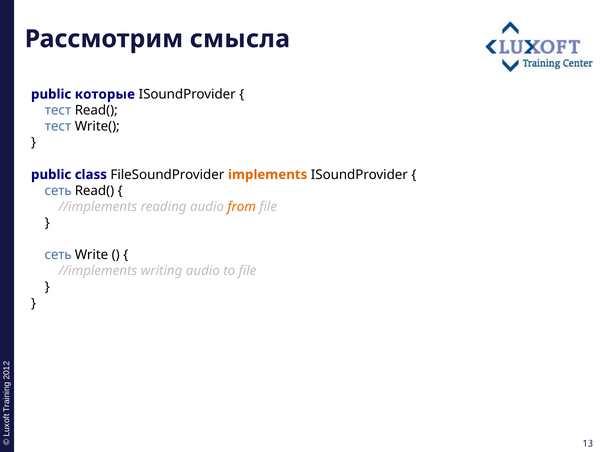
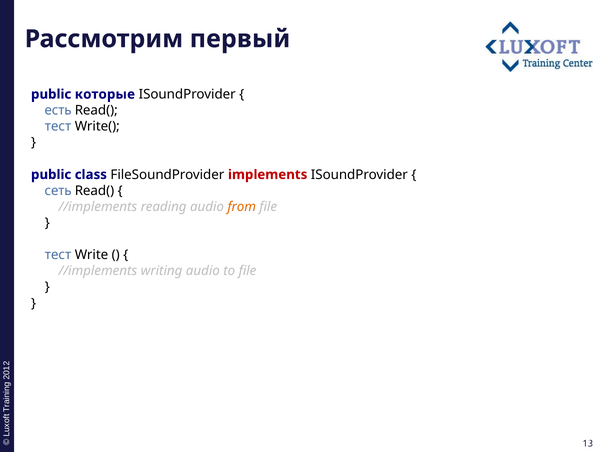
смысла: смысла -> первый (240, 39)
тест: тест -> есть (58, 110)
implements colour: orange -> red (268, 174)
сеть: сеть -> тест (58, 255)
